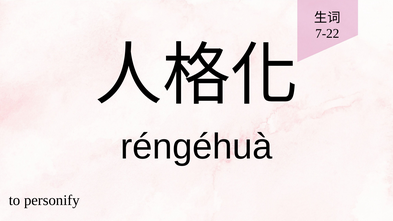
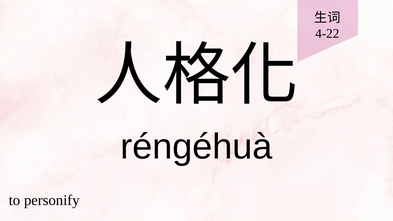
7-22: 7-22 -> 4-22 (327, 34)
